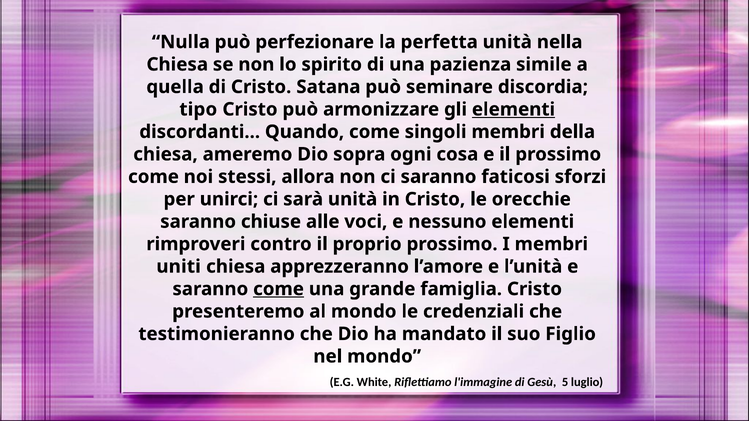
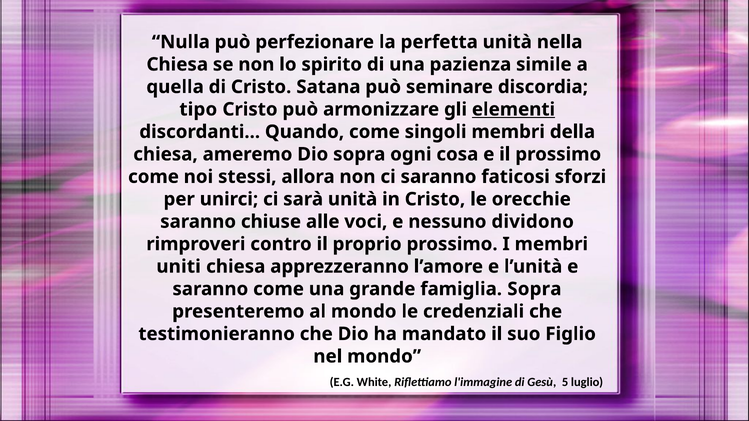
nessuno elementi: elementi -> dividono (533, 222)
come underline: present -> none (279, 289)
famiglia Cristo: Cristo -> Sopra (534, 289)
